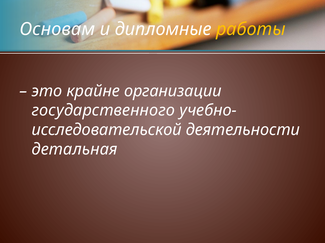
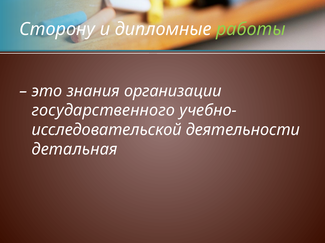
Основам: Основам -> Сторону (57, 29)
работы colour: yellow -> light green (251, 29)
крайне: крайне -> знания (93, 91)
